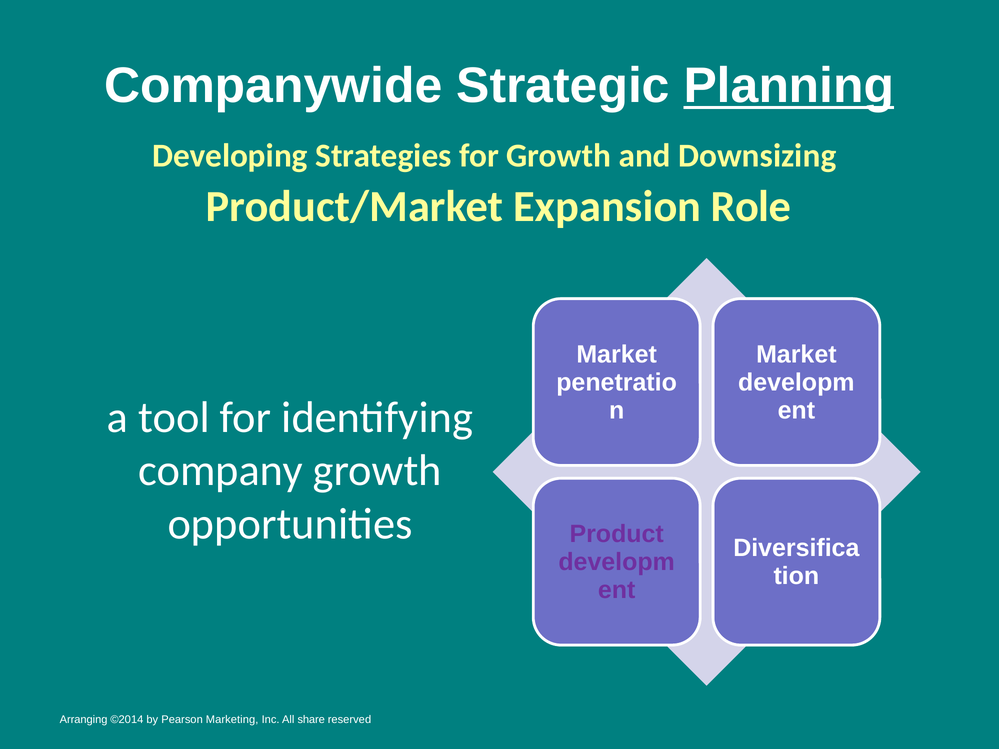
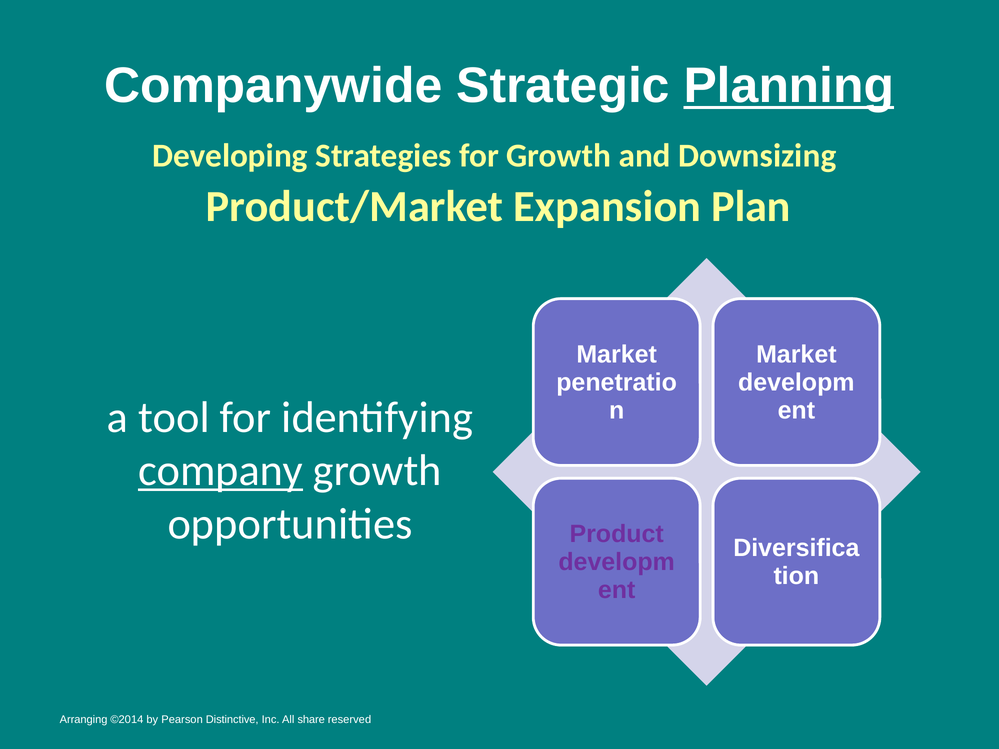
Role: Role -> Plan (751, 207)
company underline: none -> present (221, 471)
Marketing: Marketing -> Distinctive (232, 720)
